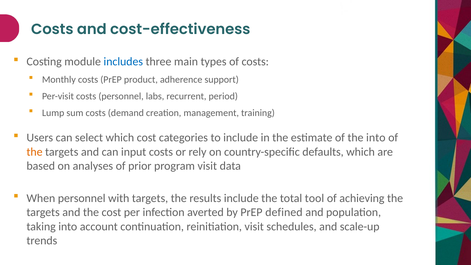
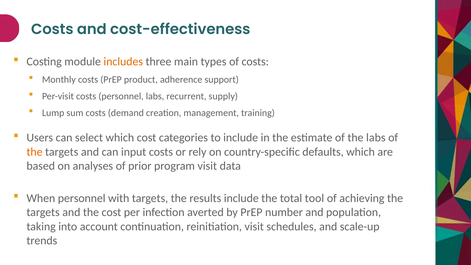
includes colour: blue -> orange (123, 62)
period: period -> supply (223, 96)
the into: into -> labs (376, 138)
defined: defined -> number (284, 212)
